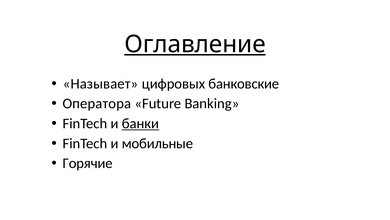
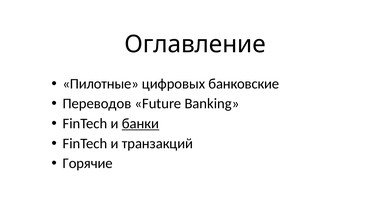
Оглавление underline: present -> none (195, 44)
Называет: Называет -> Пилотные (101, 83)
Оператора: Оператора -> Переводов (97, 103)
мобильные: мобильные -> транзакций (157, 143)
